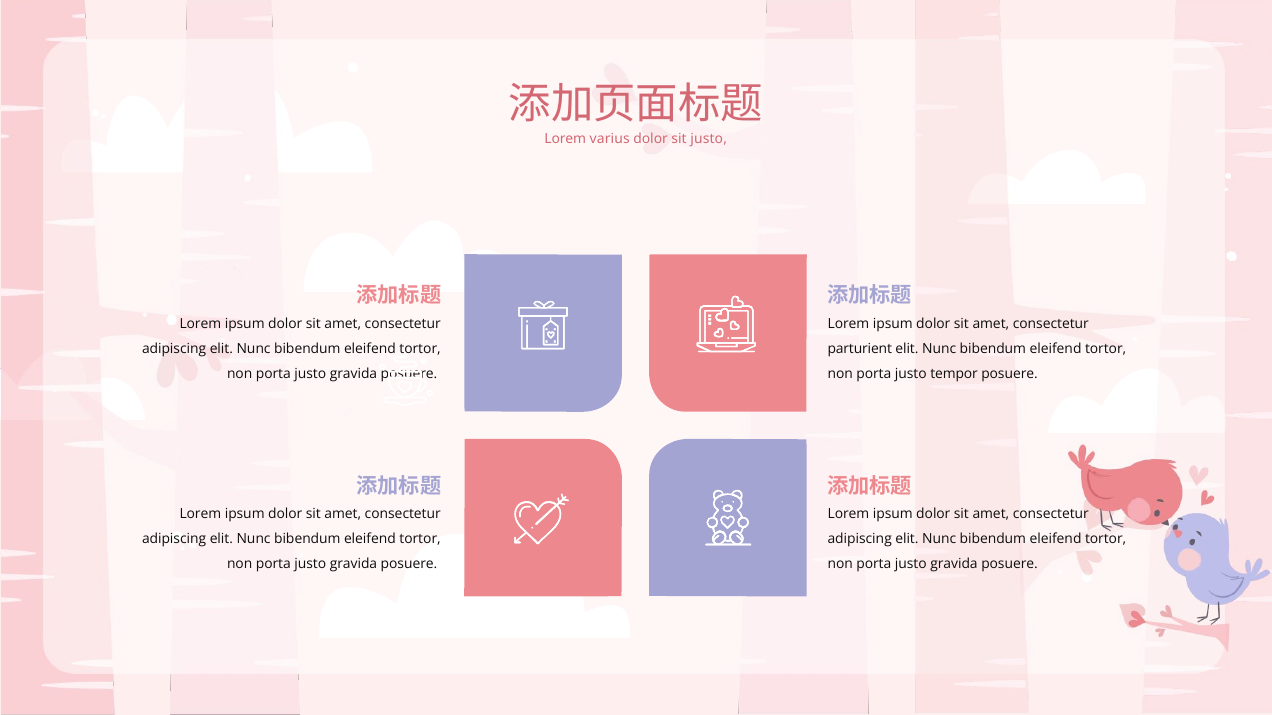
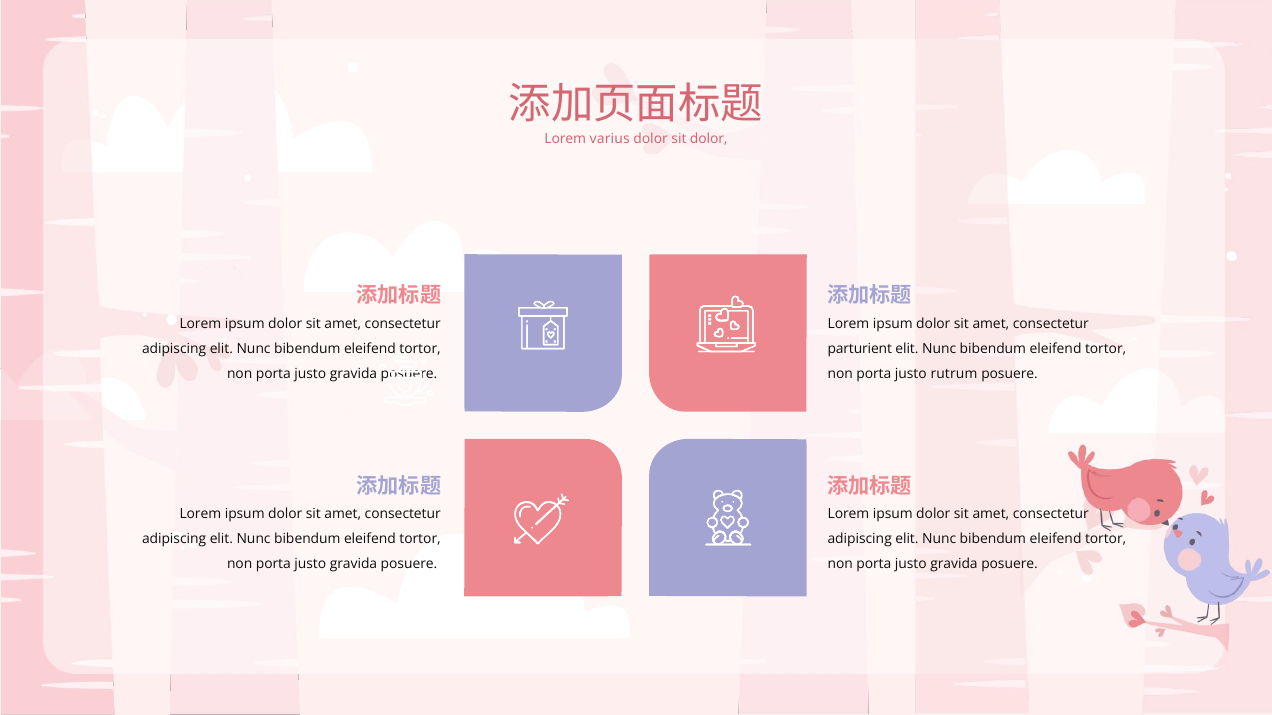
sit justo: justo -> dolor (709, 139)
tempor: tempor -> rutrum (954, 374)
